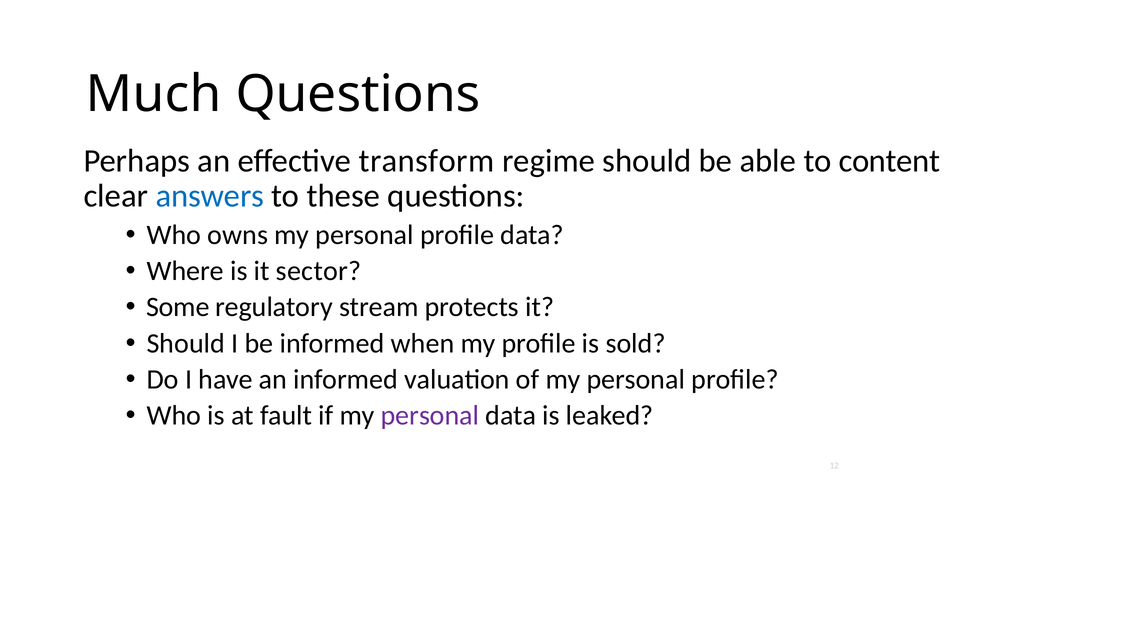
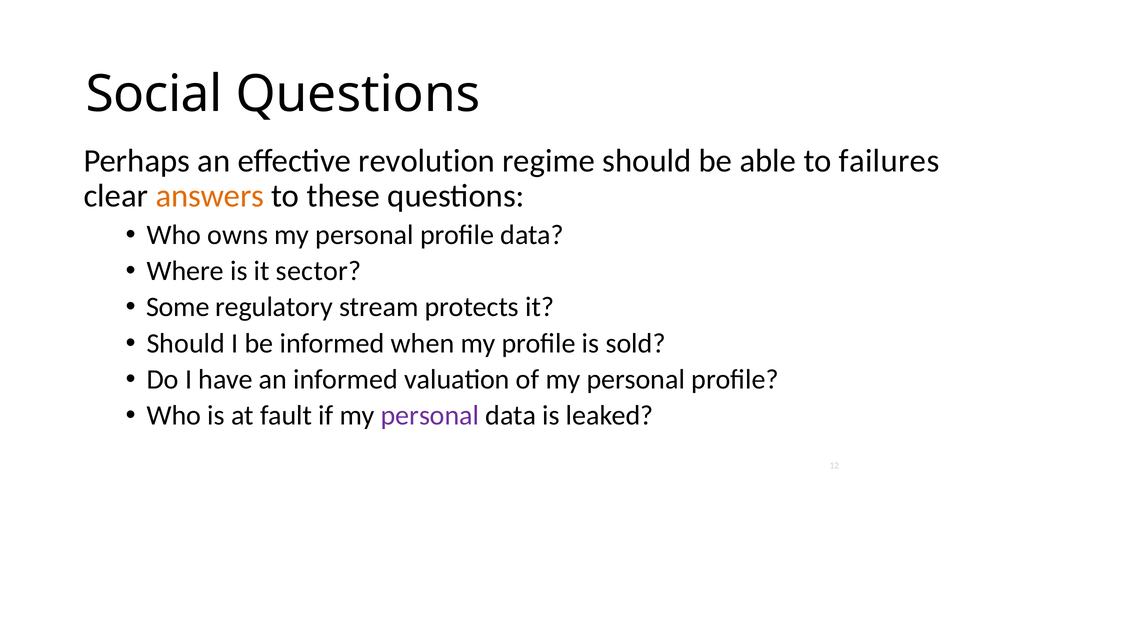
Much: Much -> Social (154, 94)
transform: transform -> revolution (427, 161)
content: content -> failures (889, 161)
answers colour: blue -> orange (210, 196)
